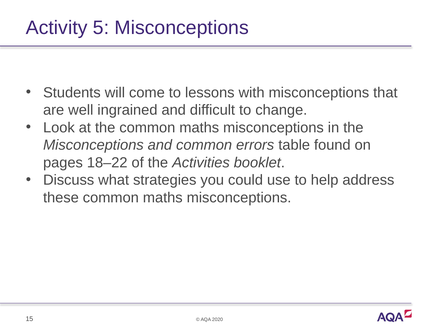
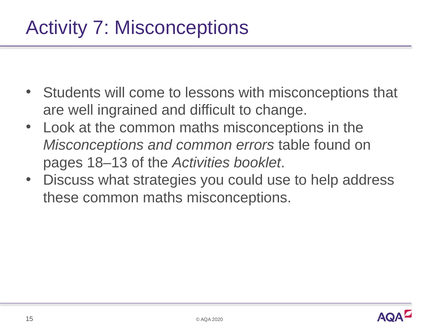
5: 5 -> 7 (101, 28)
18–22: 18–22 -> 18–13 (107, 163)
